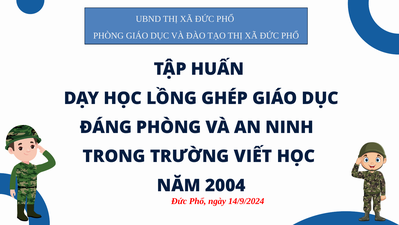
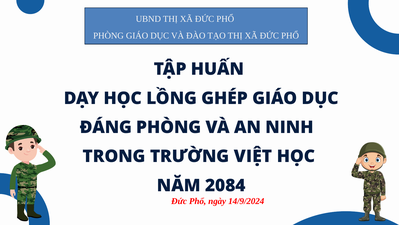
VIẾT: VIẾT -> VIỆT (253, 156)
2004: 2004 -> 2084 (225, 185)
